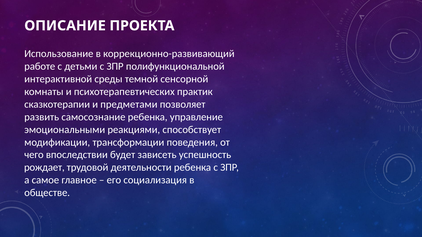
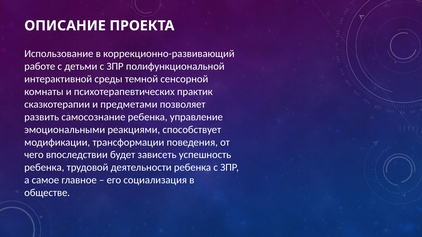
рождает: рождает -> ребенка (44, 168)
